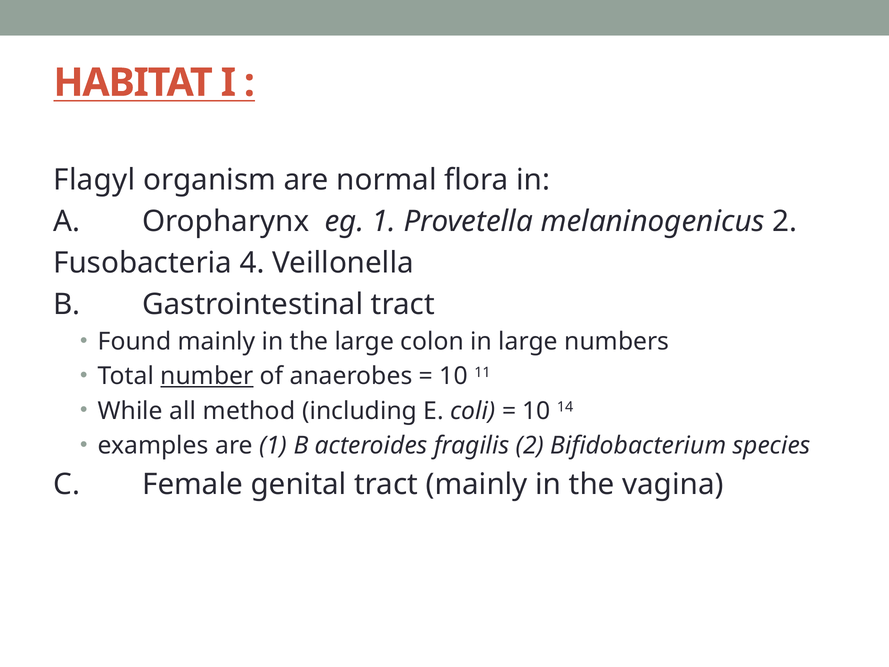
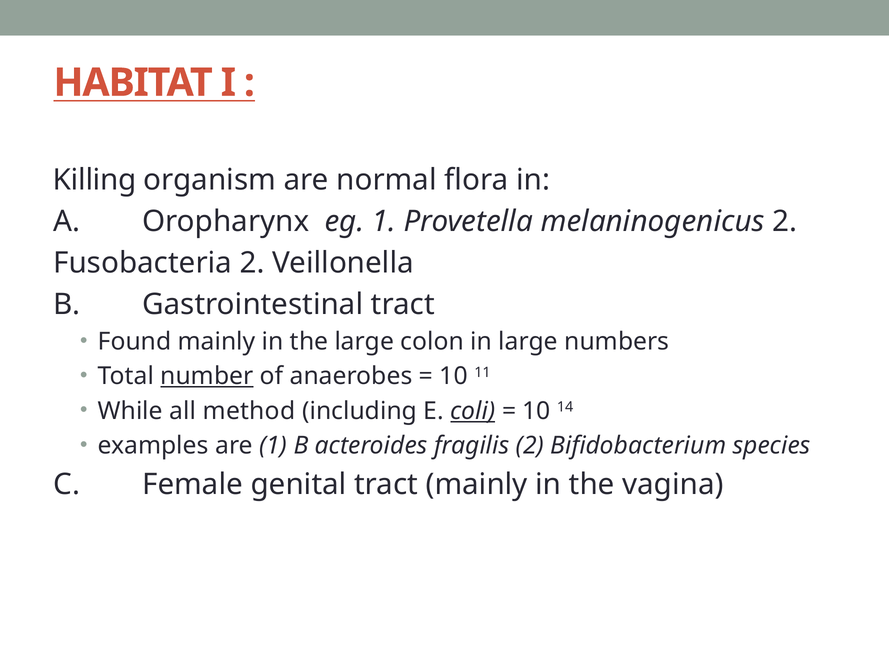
Flagyl: Flagyl -> Killing (95, 180)
Fusobacteria 4: 4 -> 2 (252, 263)
coli underline: none -> present (473, 411)
